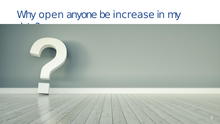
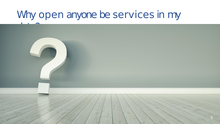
increase: increase -> services (134, 15)
